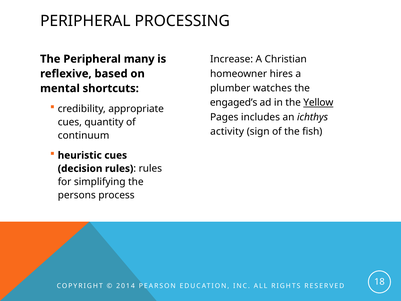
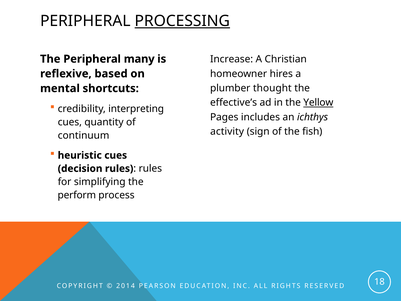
PROCESSING underline: none -> present (182, 21)
watches: watches -> thought (272, 88)
engaged’s: engaged’s -> effective’s (234, 103)
appropriate: appropriate -> interpreting (136, 109)
persons: persons -> perform (77, 195)
